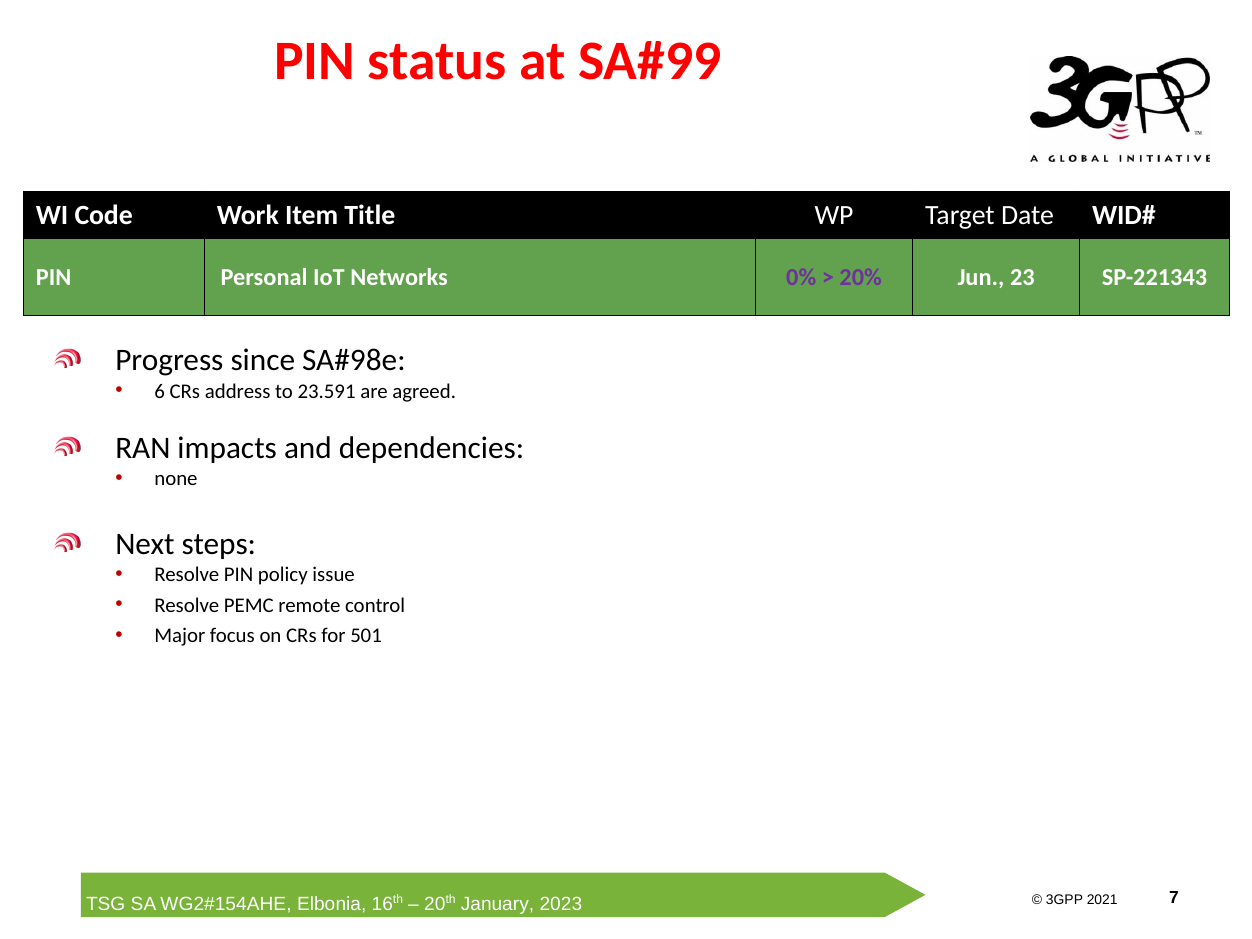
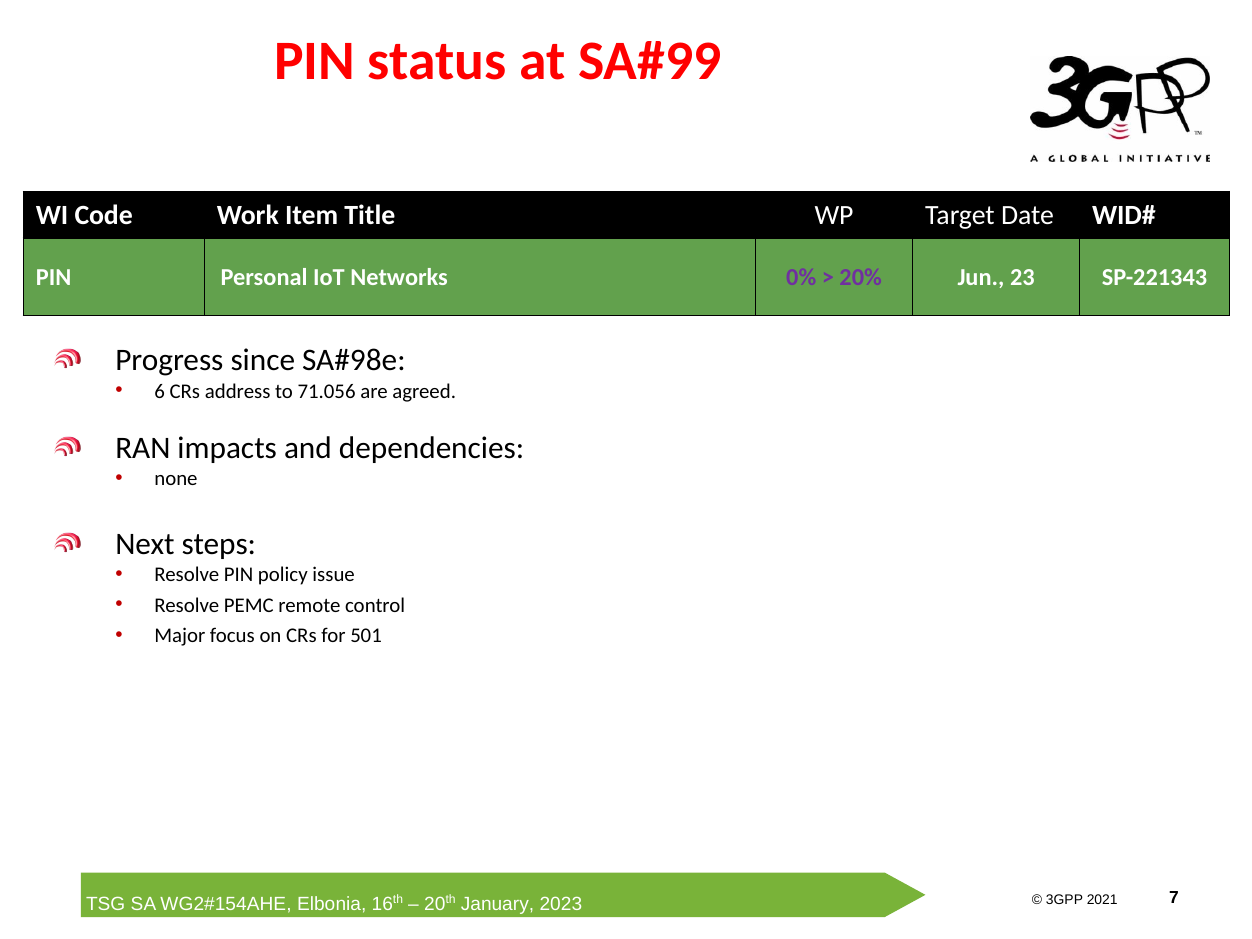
23.591: 23.591 -> 71.056 (327, 391)
